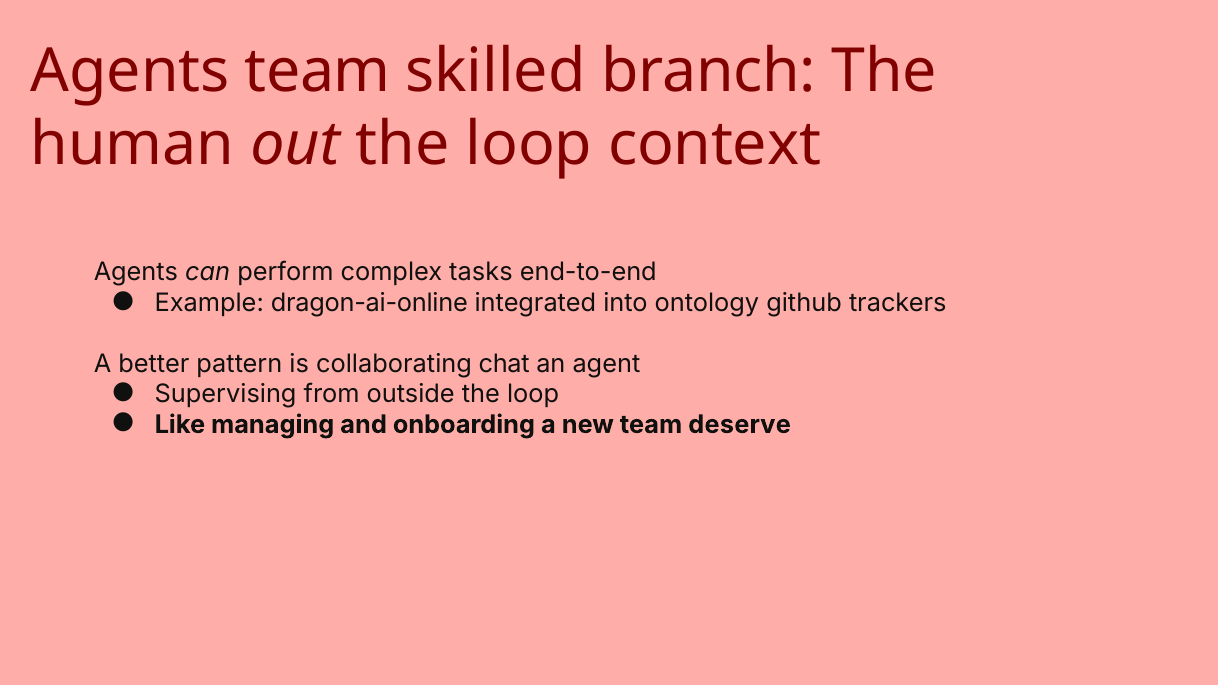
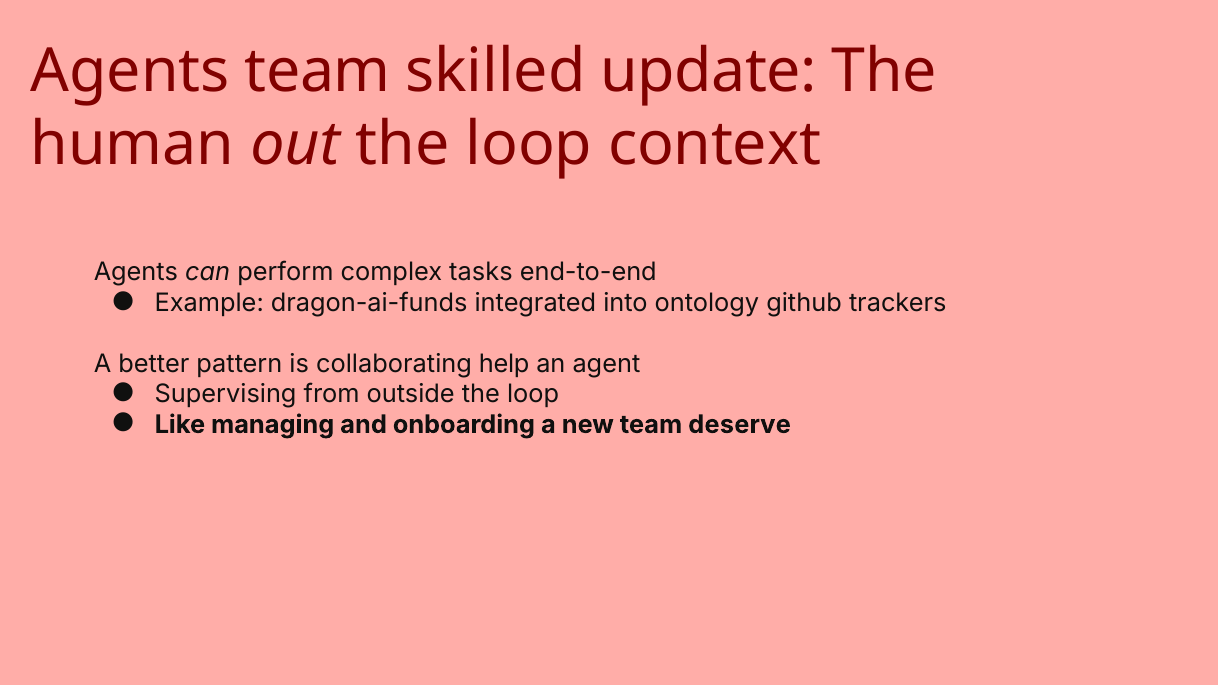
branch: branch -> update (709, 71)
dragon-ai-online: dragon-ai-online -> dragon-ai-funds (369, 303)
chat: chat -> help (504, 364)
